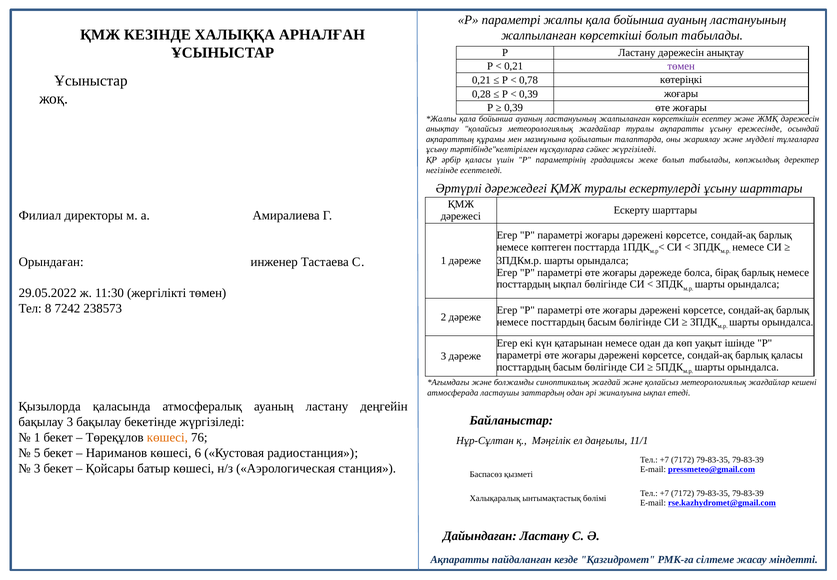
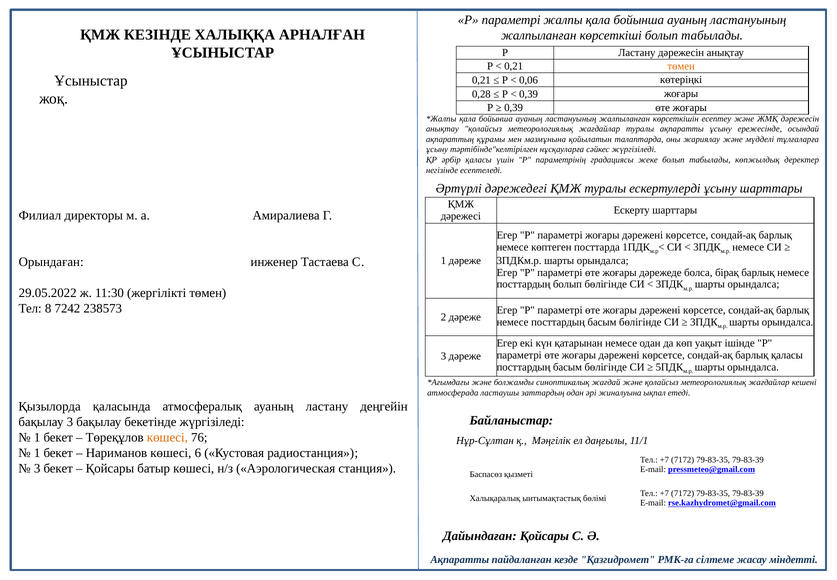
төмен colour: purple -> orange (681, 66)
0,78: 0,78 -> 0,06 (529, 80)
посттардың ықпал: ықпал -> болып (567, 284)
5: 5 -> 1 (37, 452)
Дайындаған Ластану: Ластану -> Қойсары (544, 536)
